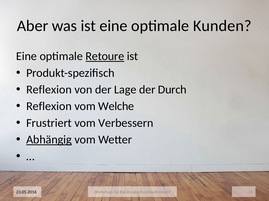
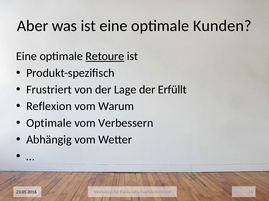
Reflexion: Reflexion -> Frustriert (49, 90)
Durch: Durch -> Erfüllt (172, 90)
Welche: Welche -> Warum (116, 107)
Frustriert: Frustriert -> Optimale (49, 123)
Abhängig underline: present -> none (49, 140)
